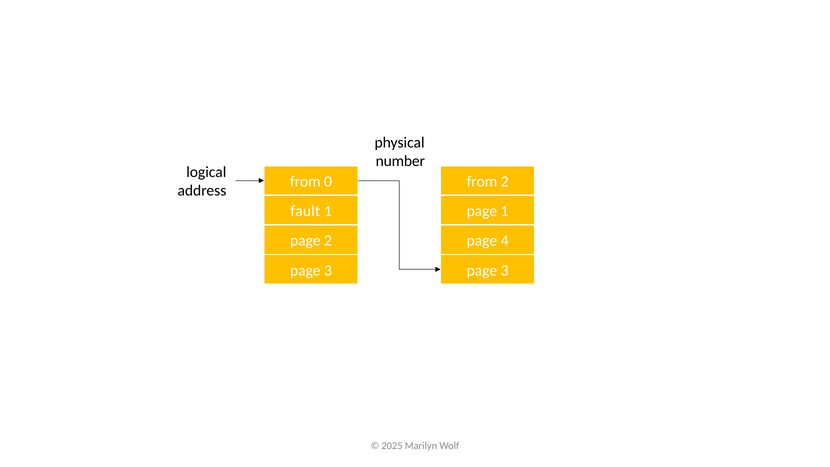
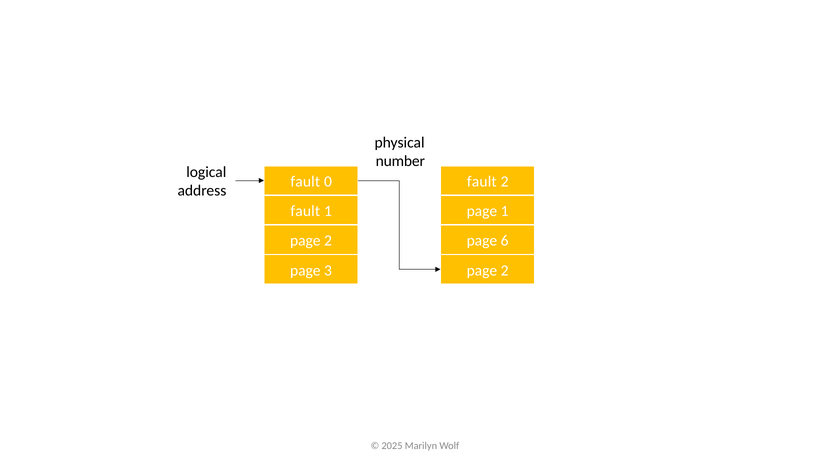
from: from -> fault (305, 182)
from: from -> fault (482, 182)
4: 4 -> 6 (505, 241)
3: 3 -> 2 (505, 270)
